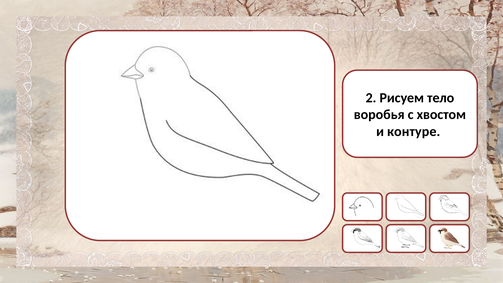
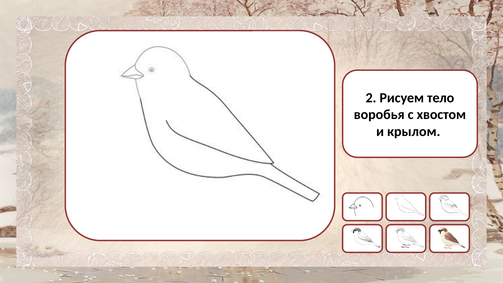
контуре: контуре -> крылом (414, 131)
